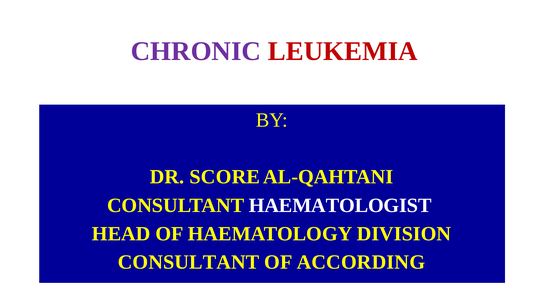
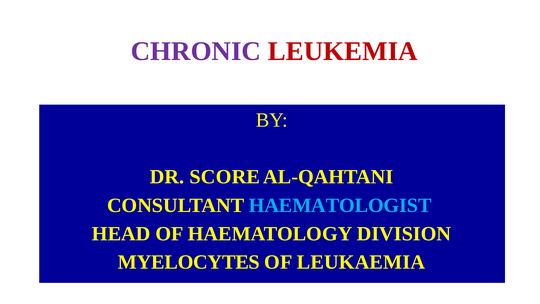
HAEMATOLOGIST colour: white -> light blue (340, 205)
CONSULTANT: CONSULTANT -> MYELOCYTES (189, 262)
ACCORDING: ACCORDING -> LEUKAEMIA (361, 262)
